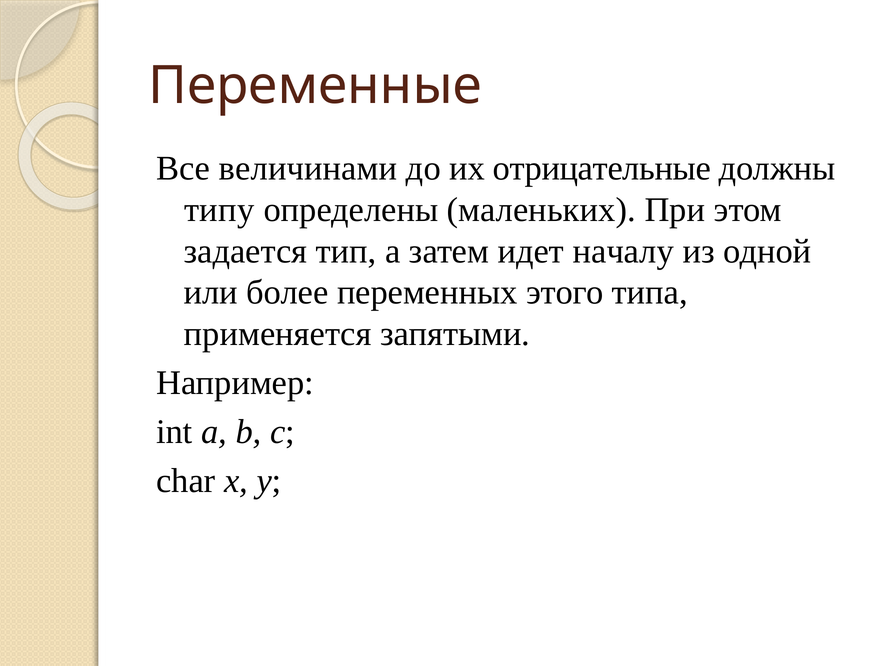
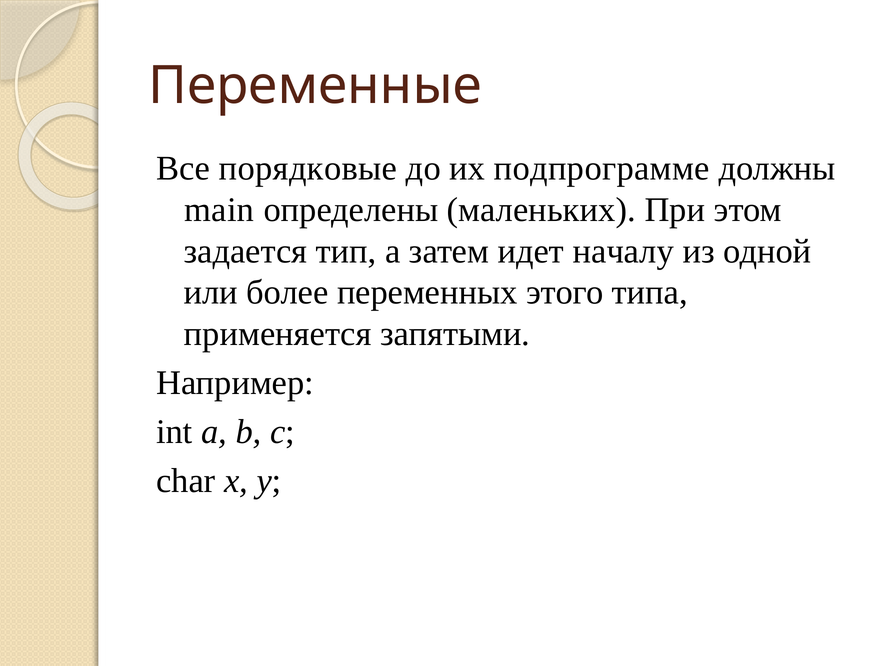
величинами: величинами -> порядковые (308, 168)
отрицательные: отрицательные -> подпрограмме (602, 168)
типу: типу -> main (219, 210)
